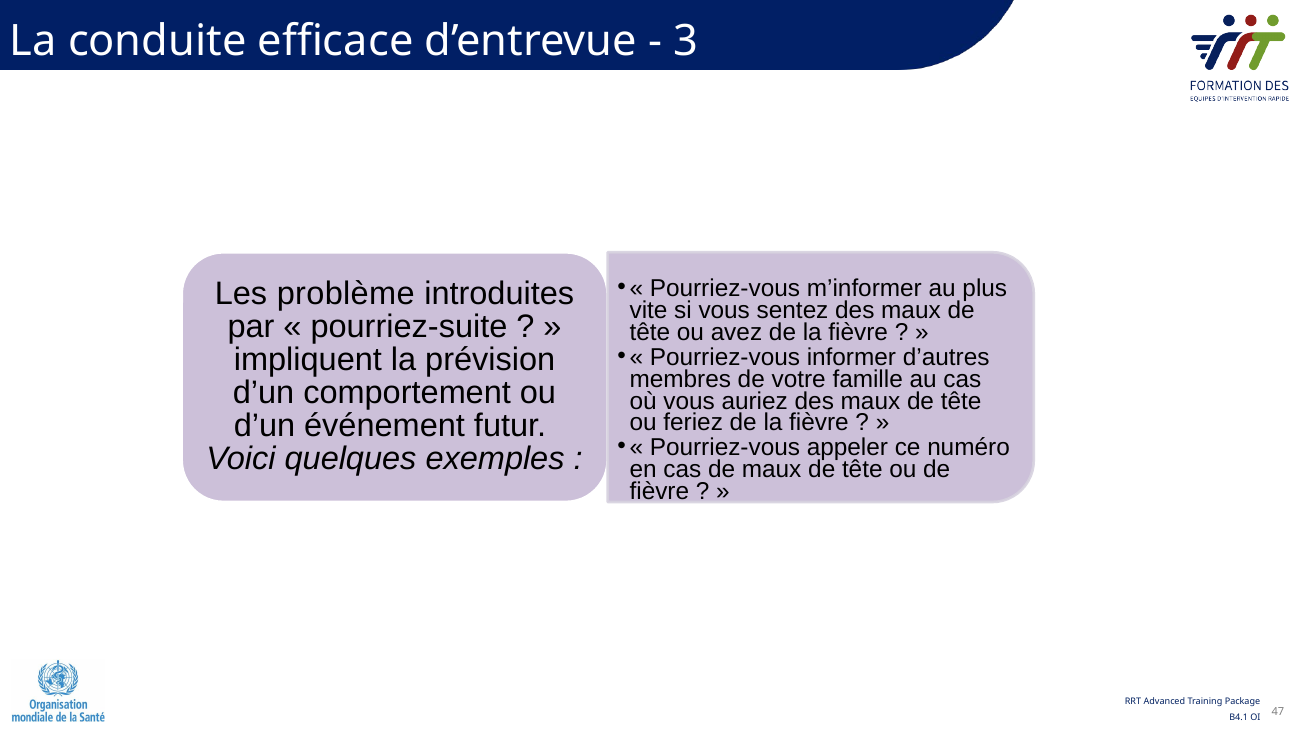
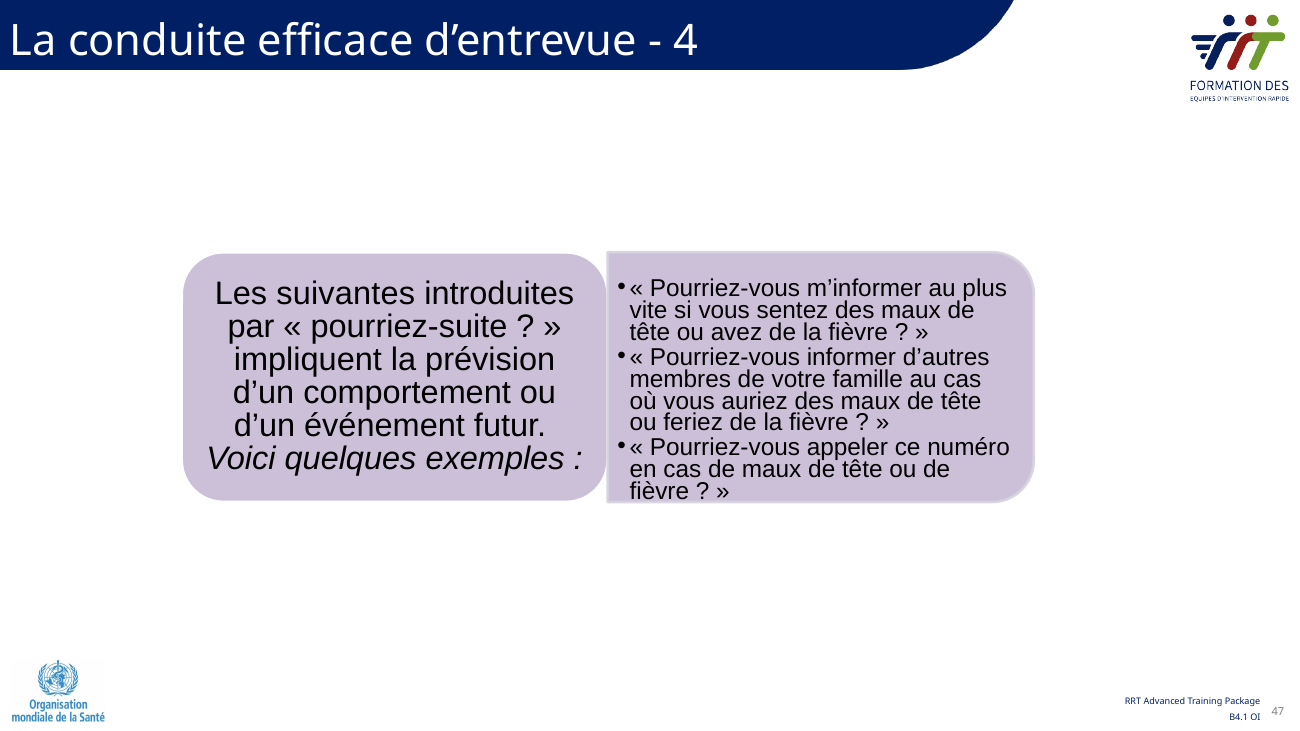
3: 3 -> 4 (686, 41)
problème: problème -> suivantes (346, 294)
